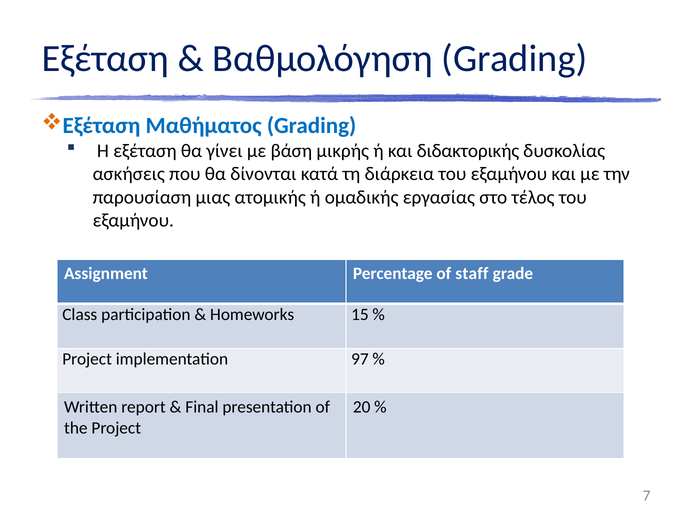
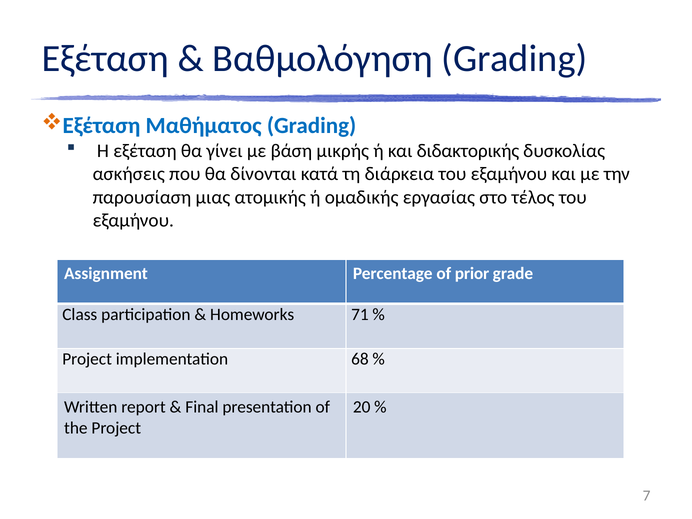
staff: staff -> prior (472, 274)
15: 15 -> 71 (360, 315)
97: 97 -> 68 (360, 359)
